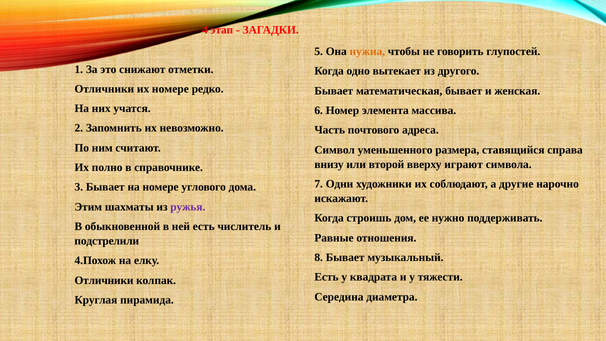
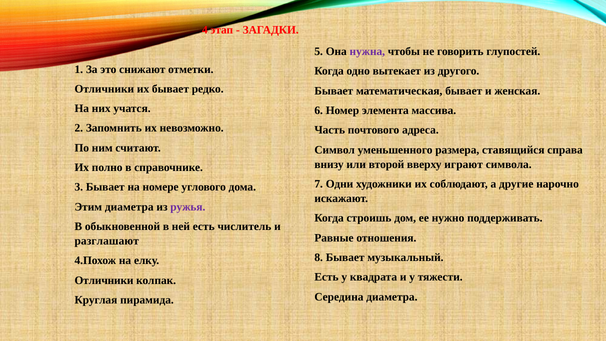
нужна colour: orange -> purple (367, 52)
их номере: номере -> бывает (170, 89)
Этим шахматы: шахматы -> диаметра (129, 207)
подстрелили: подстрелили -> разглашают (107, 241)
